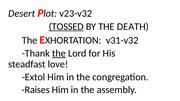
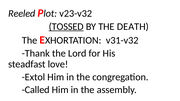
Desert: Desert -> Reeled (22, 14)
the underline: present -> none (59, 53)
Raises: Raises -> Called (36, 90)
